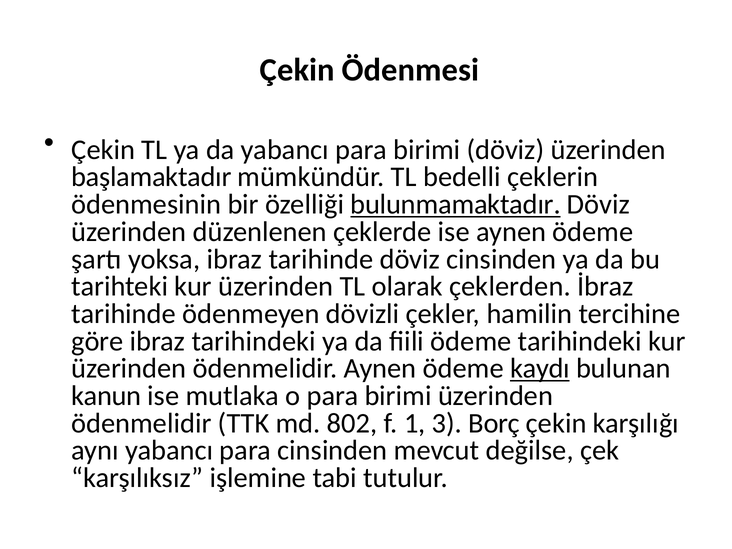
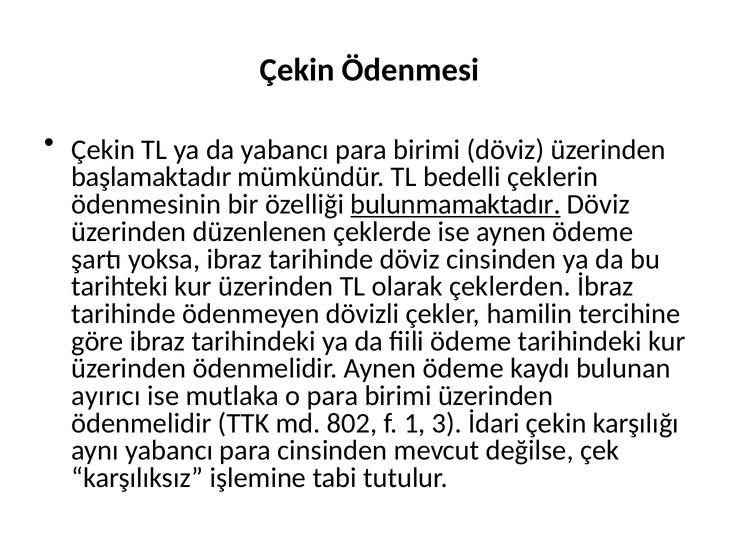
kaydı underline: present -> none (540, 369)
kanun: kanun -> ayırıcı (106, 396)
Borç: Borç -> İdari (494, 423)
